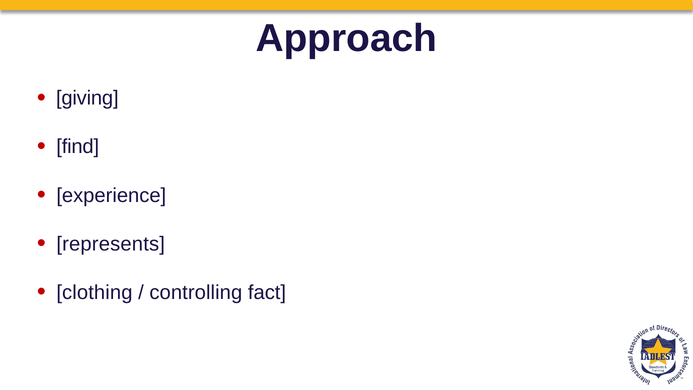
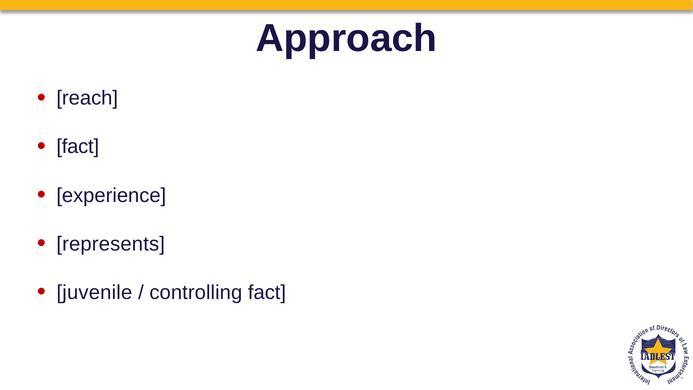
giving: giving -> reach (87, 98)
find: find -> fact (78, 147)
clothing: clothing -> juvenile (94, 292)
